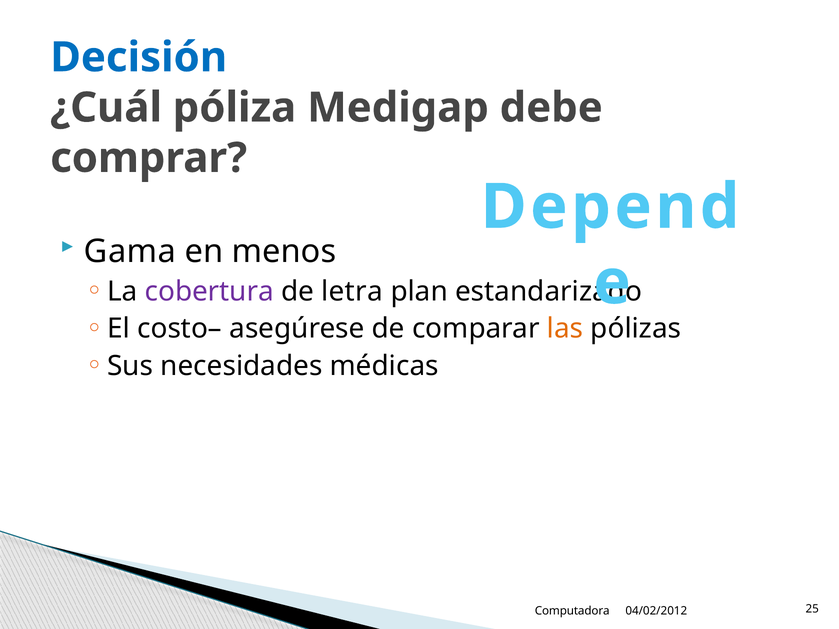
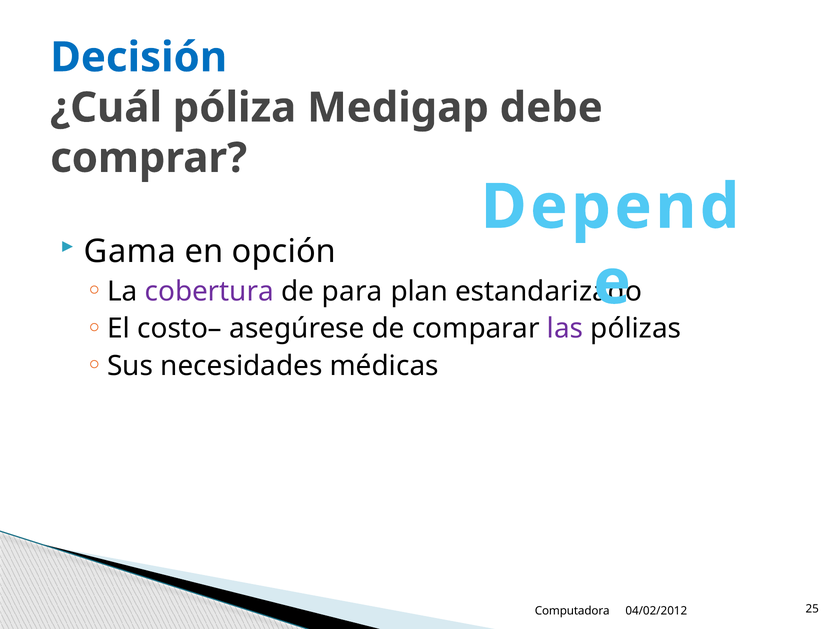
menos: menos -> opción (284, 252)
letra: letra -> para (352, 291)
las colour: orange -> purple (565, 329)
